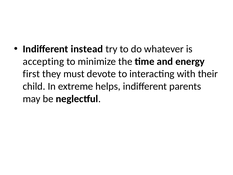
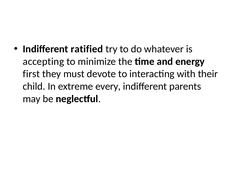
instead: instead -> ratified (87, 49)
helps: helps -> every (108, 86)
